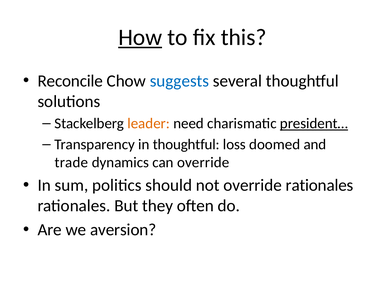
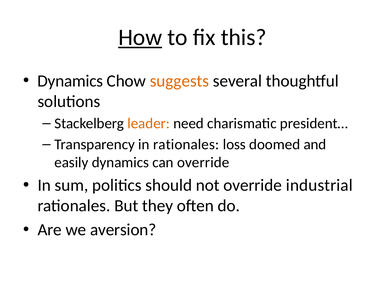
Reconcile: Reconcile -> Dynamics (70, 81)
suggests colour: blue -> orange (179, 81)
president… underline: present -> none (314, 123)
in thoughtful: thoughtful -> rationales (186, 144)
trade: trade -> easily (71, 162)
override rationales: rationales -> industrial (319, 185)
